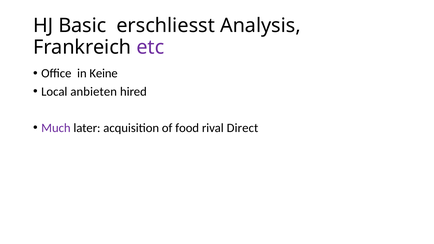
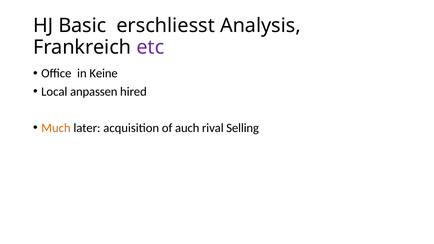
anbieten: anbieten -> anpassen (94, 92)
Much colour: purple -> orange (56, 128)
food: food -> auch (187, 128)
Direct: Direct -> Selling (243, 128)
